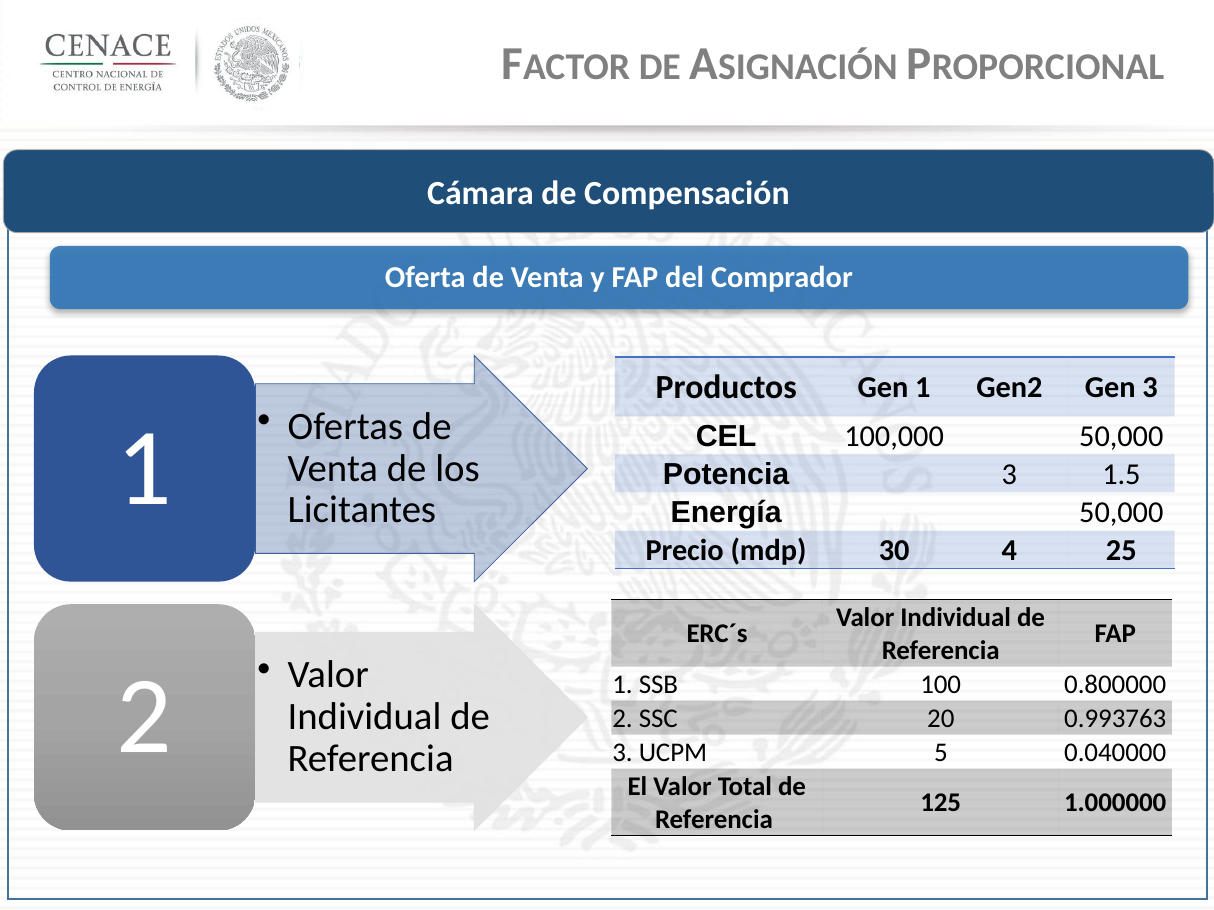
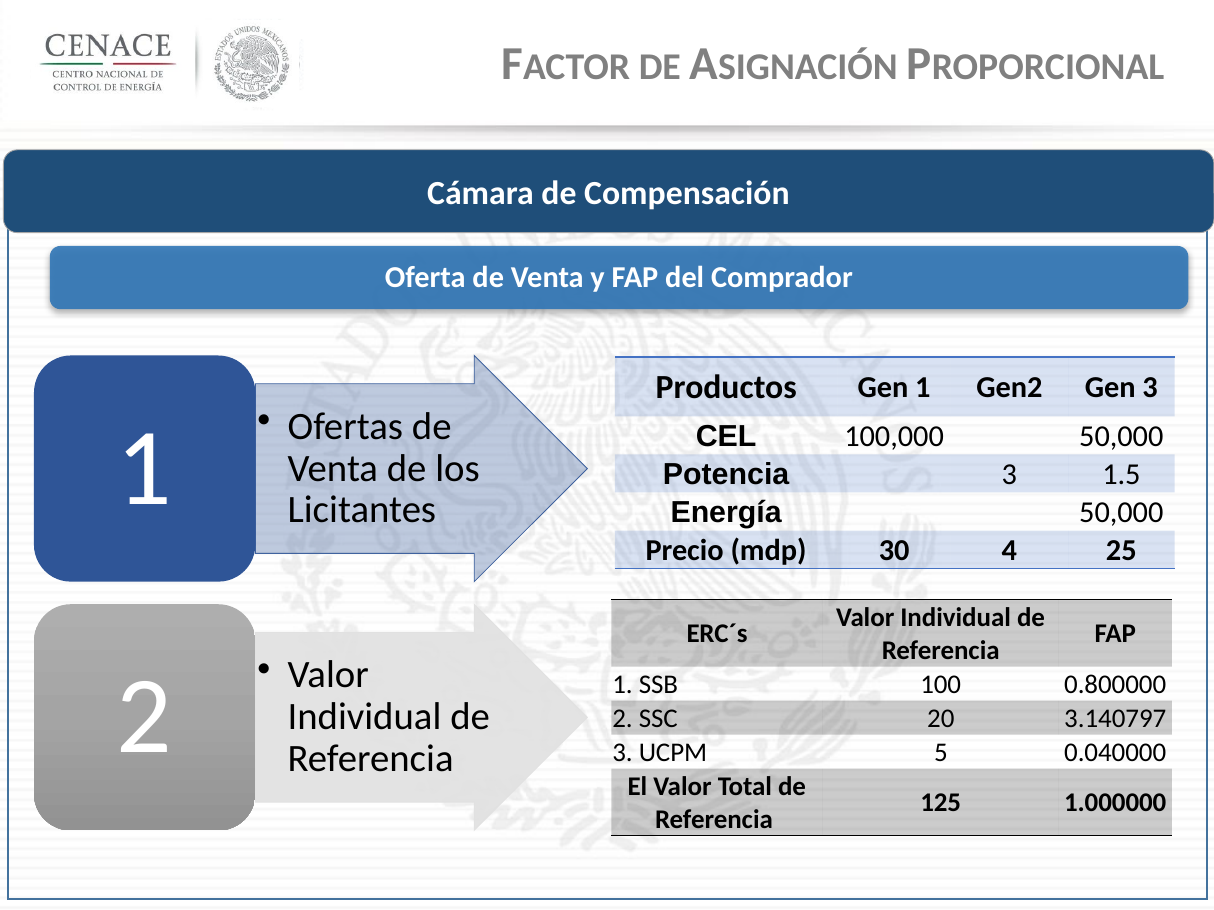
0.993763: 0.993763 -> 3.140797 (1115, 719)
